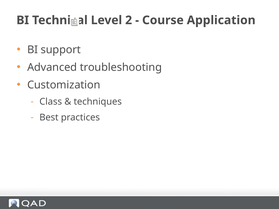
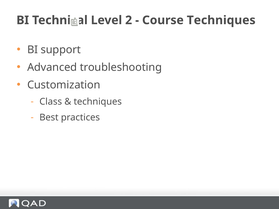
Course Application: Application -> Techniques (221, 20)
